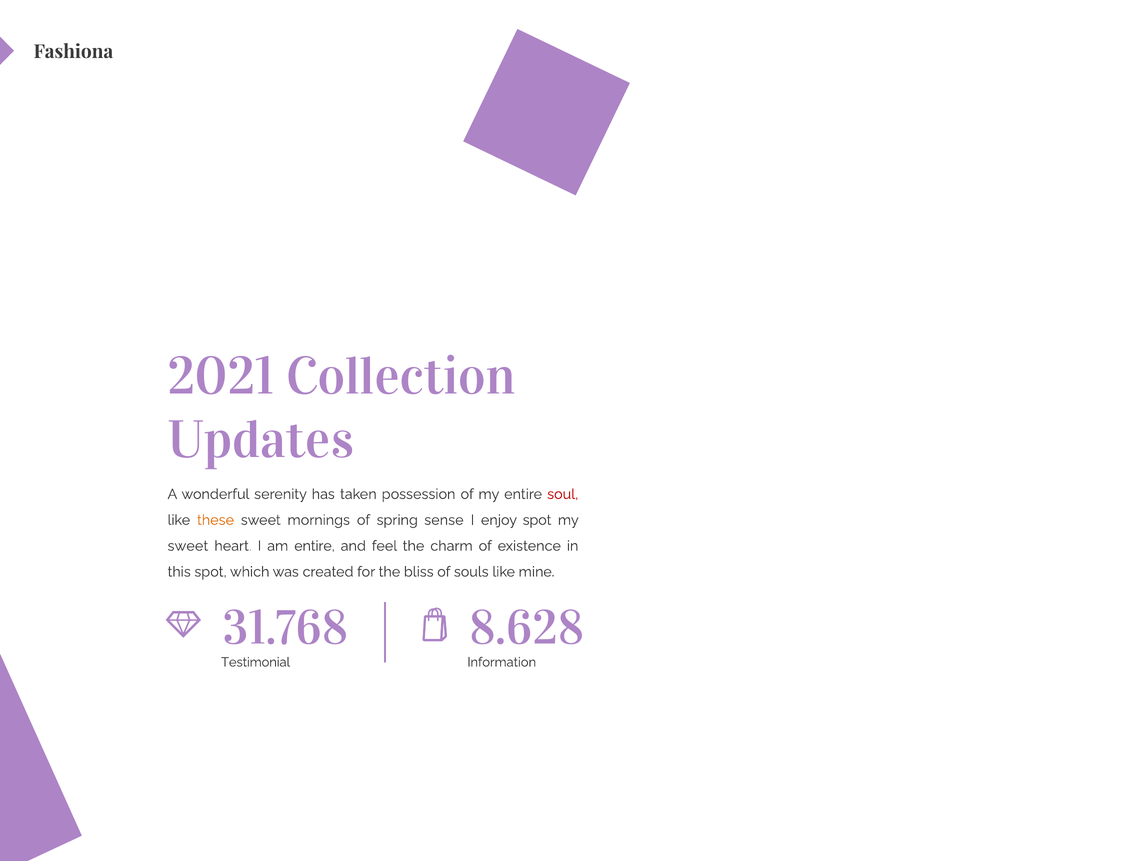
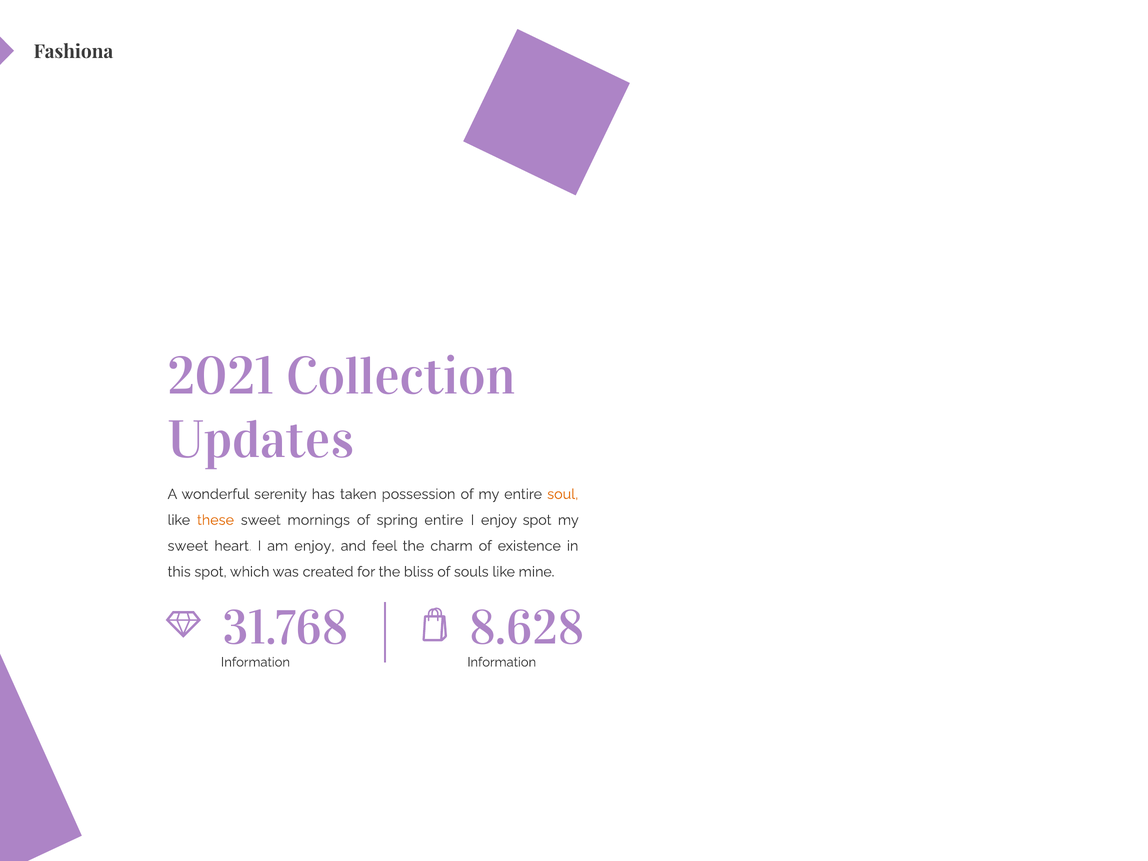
soul colour: red -> orange (563, 494)
spring sense: sense -> entire (444, 520)
am entire: entire -> enjoy (314, 546)
Testimonial: Testimonial -> Information (256, 662)
